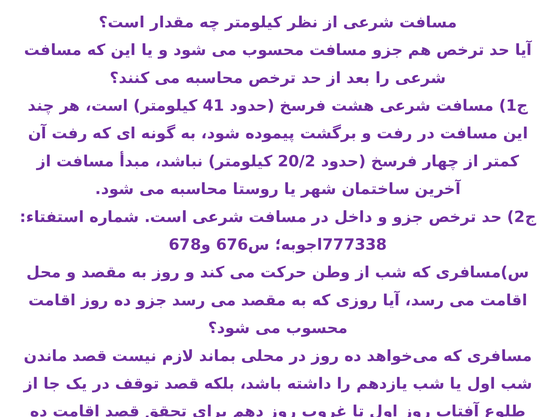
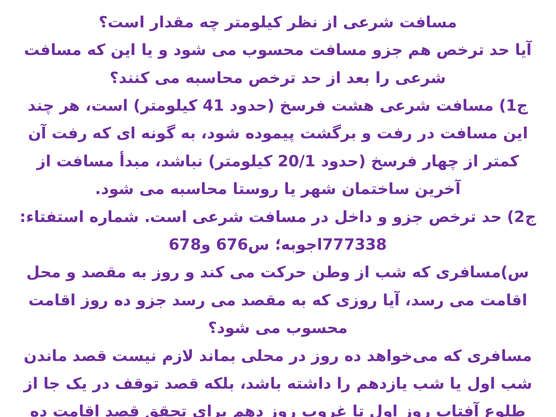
20/2: 20/2 -> 20/1 (297, 161)
